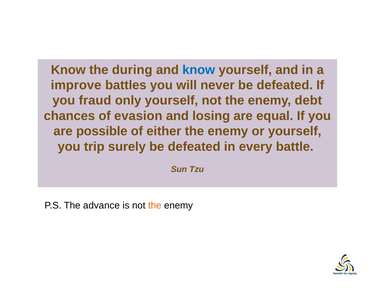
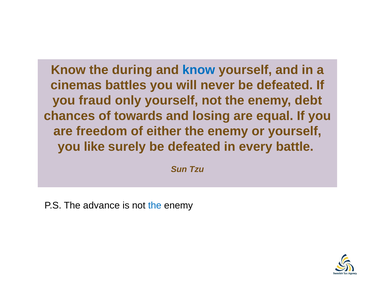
improve: improve -> cinemas (76, 85)
evasion: evasion -> towards (138, 116)
possible: possible -> freedom (102, 131)
trip: trip -> like (94, 147)
the colour: orange -> blue (155, 205)
